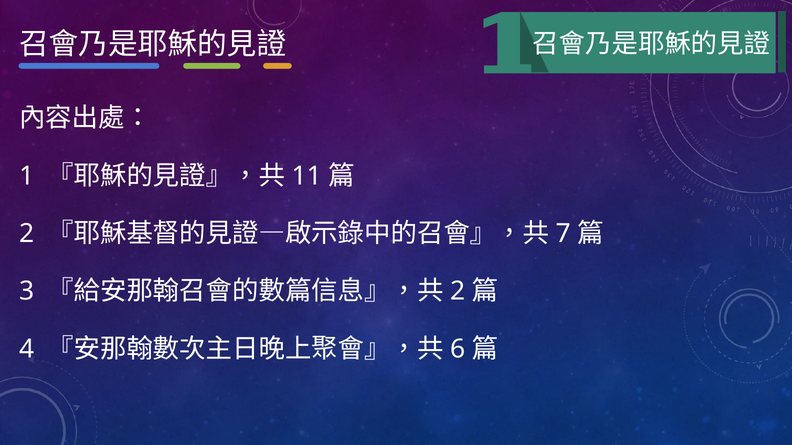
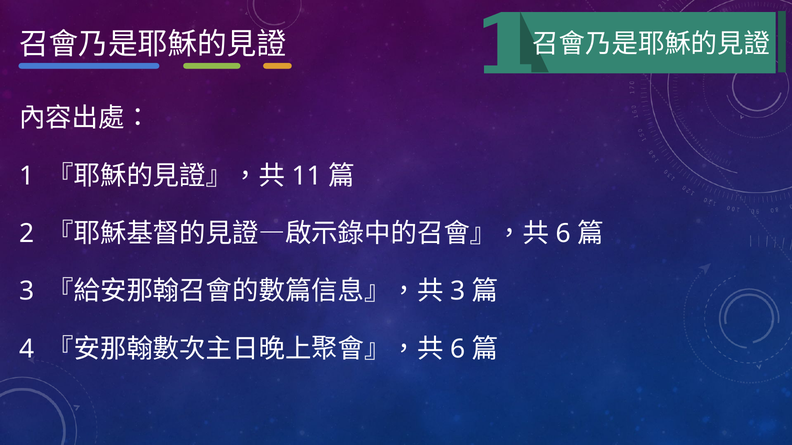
7: 7 -> 6 (563, 234)
2: 2 -> 3 (458, 292)
